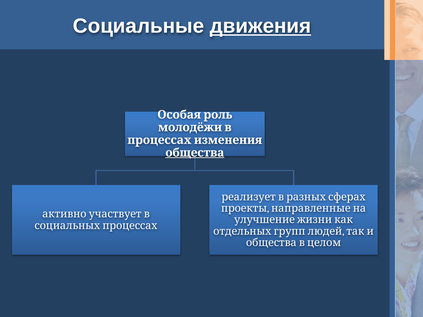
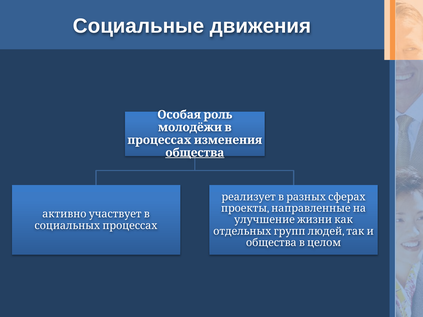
движения underline: present -> none (261, 26)
